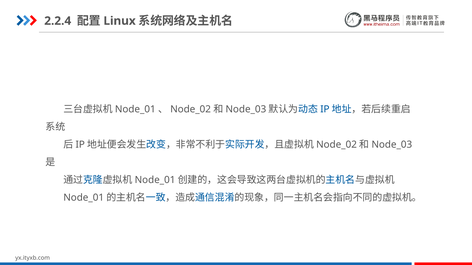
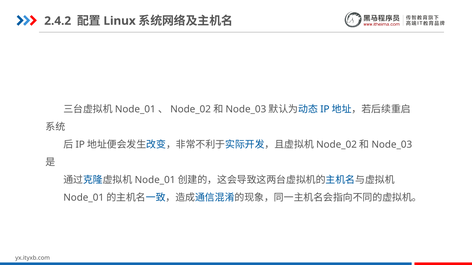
2.2.4: 2.2.4 -> 2.4.2 (58, 21)
